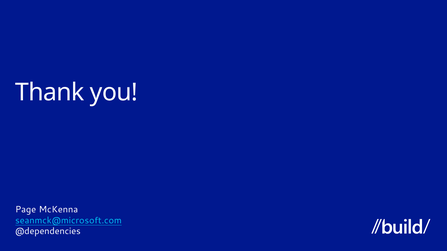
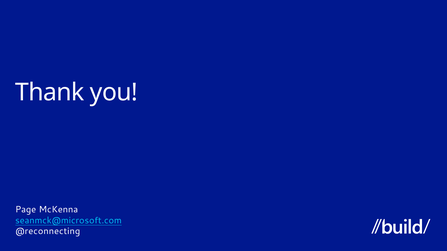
@dependencies: @dependencies -> @reconnecting (48, 231)
